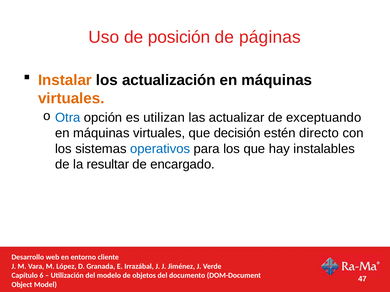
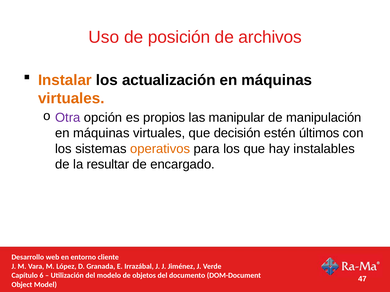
páginas: páginas -> archivos (270, 37)
Otra colour: blue -> purple (68, 118)
utilizan: utilizan -> propios (164, 118)
actualizar: actualizar -> manipular (237, 118)
exceptuando: exceptuando -> manipulación (324, 118)
directo: directo -> últimos (319, 133)
operativos colour: blue -> orange (160, 149)
